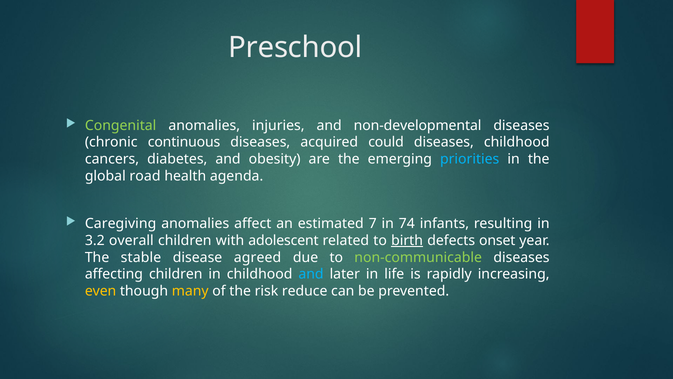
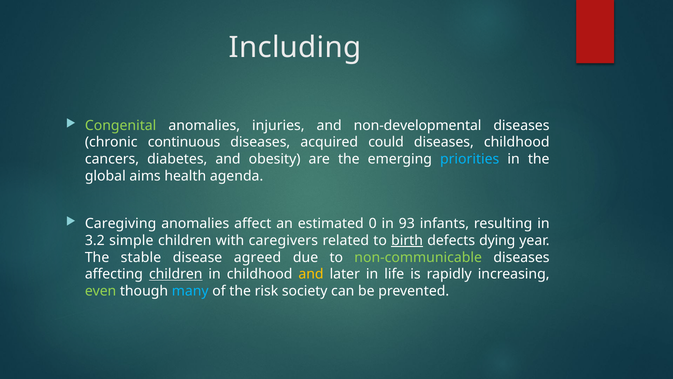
Preschool: Preschool -> Including (295, 47)
road: road -> aims (145, 176)
7: 7 -> 0 (373, 223)
74: 74 -> 93 (407, 223)
overall: overall -> simple (131, 240)
adolescent: adolescent -> caregivers (283, 240)
onset: onset -> dying (497, 240)
children underline: none -> present (176, 274)
and colour: light blue -> yellow (311, 274)
even colour: yellow -> light green (101, 291)
many colour: yellow -> light blue (190, 291)
reduce: reduce -> society (305, 291)
